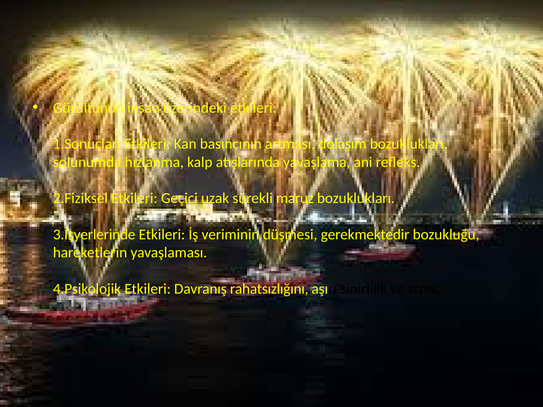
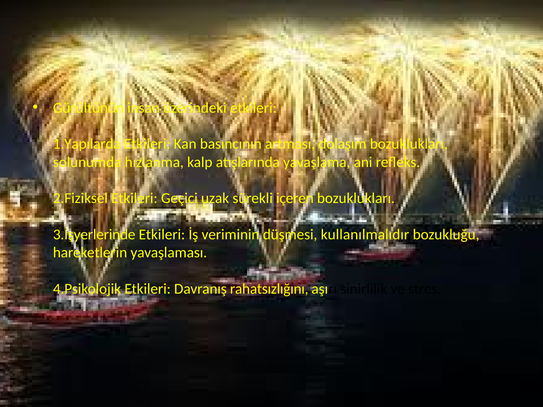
1.Sonuçları: 1.Sonuçları -> 1.Yapılarda (87, 144)
maruz: maruz -> içeren (295, 198)
gerekmektedir: gerekmektedir -> kullanılmalıdır (365, 235)
